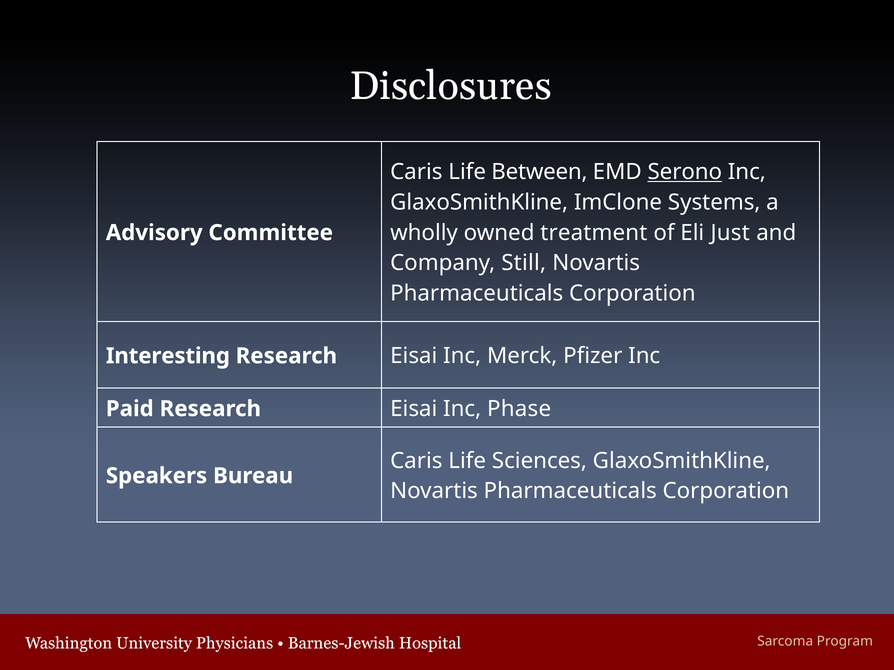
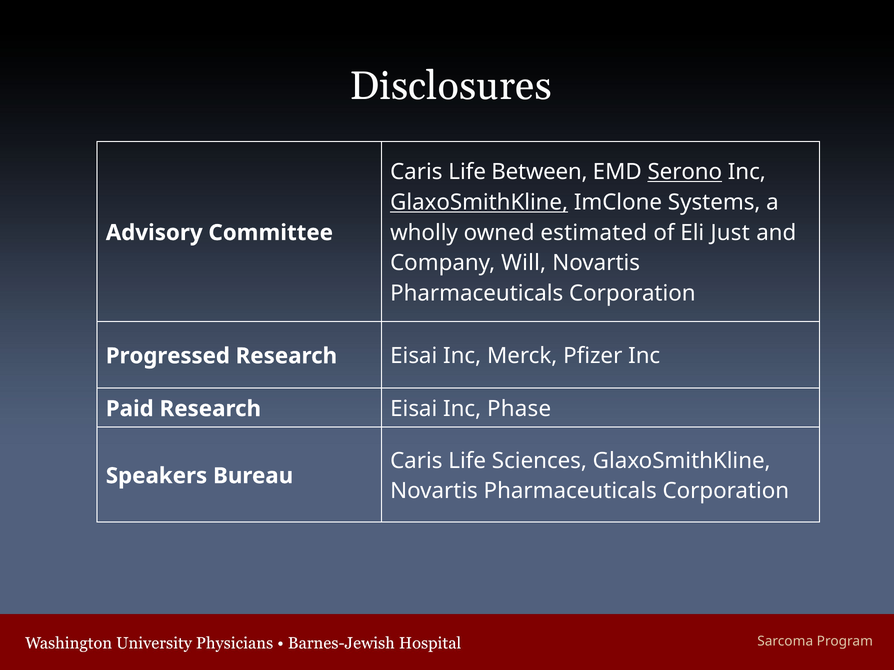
GlaxoSmithKline underline: none -> present (479, 203)
treatment: treatment -> estimated (594, 233)
Still: Still -> Will (524, 263)
Interesting: Interesting -> Progressed (168, 356)
